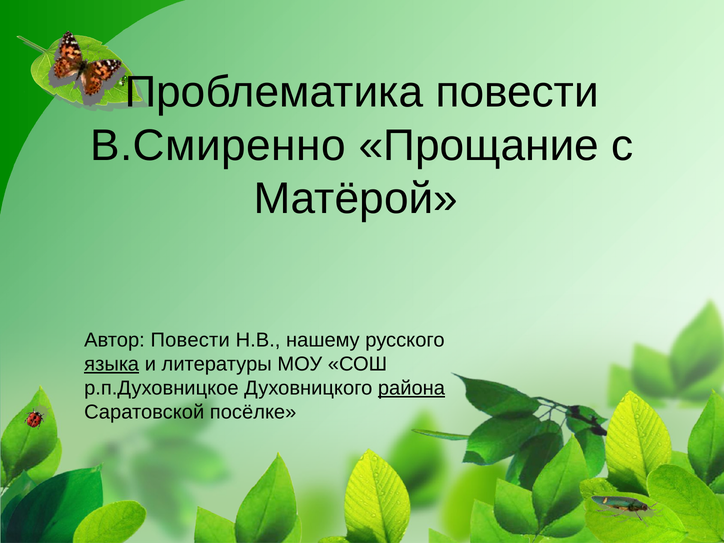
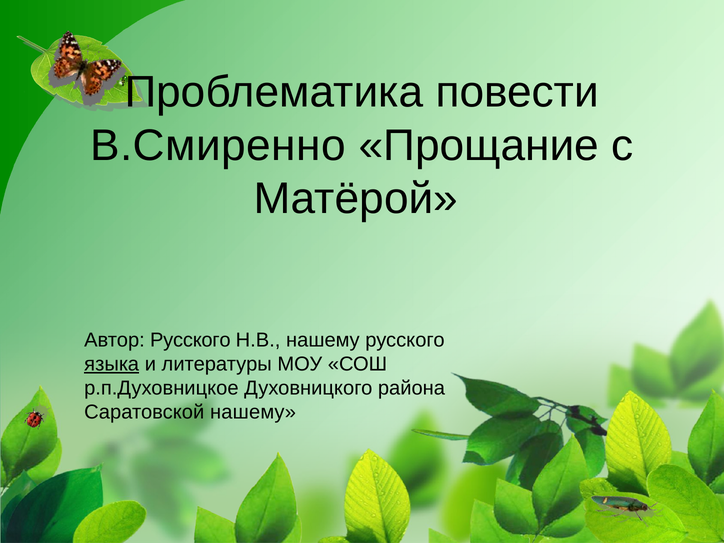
Автор Повести: Повести -> Русского (190, 340)
района underline: present -> none (411, 388)
Саратовской посёлке: посёлке -> нашему (253, 412)
